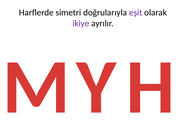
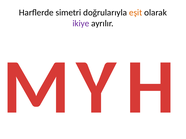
eşit colour: purple -> orange (136, 13)
